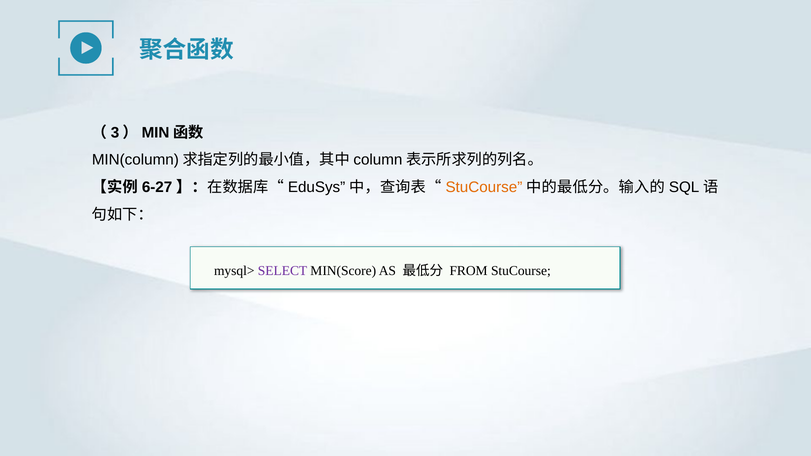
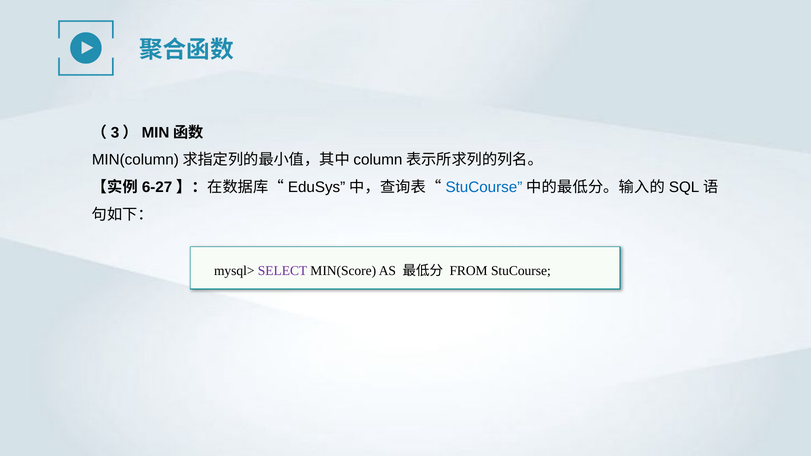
StuCourse colour: orange -> blue (484, 187)
